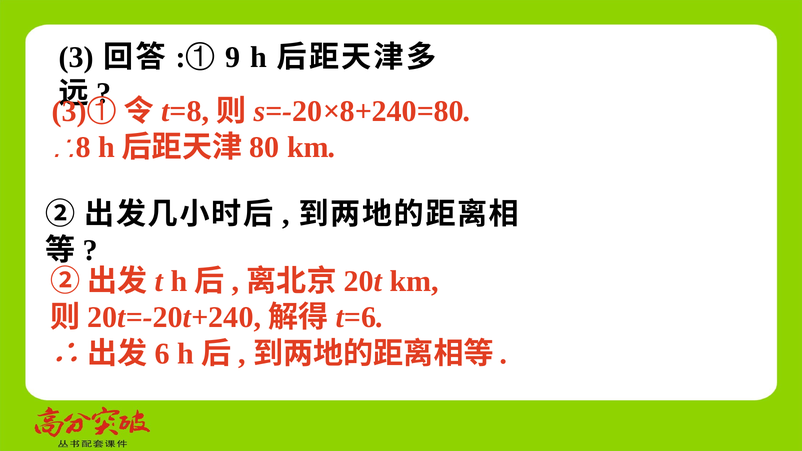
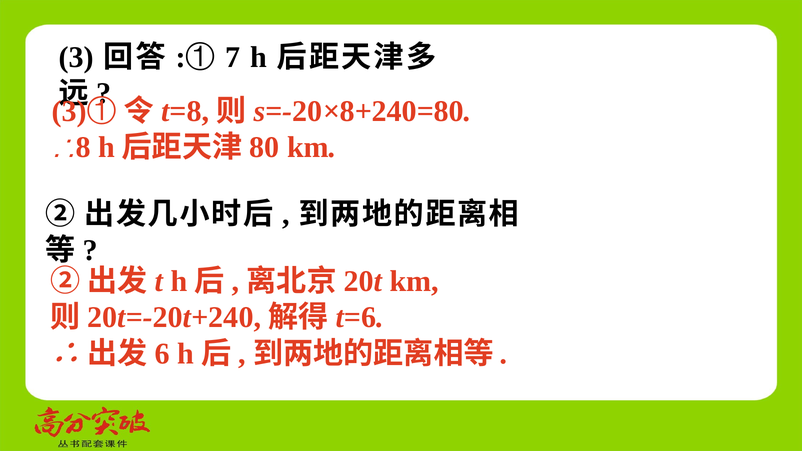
9: 9 -> 7 (233, 57)
